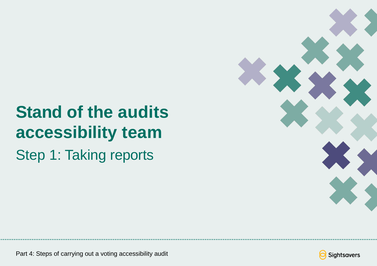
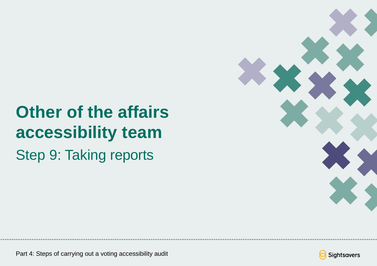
Stand: Stand -> Other (39, 112)
audits: audits -> affairs (143, 112)
1: 1 -> 9 (55, 155)
